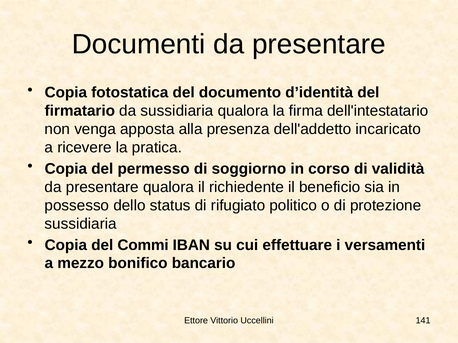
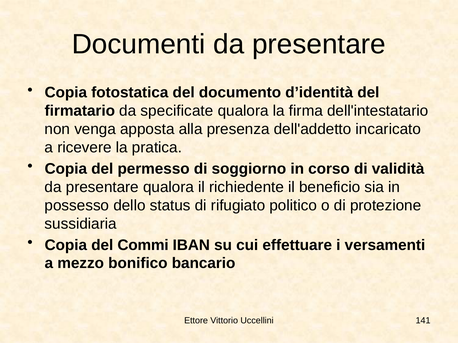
da sussidiaria: sussidiaria -> specificate (177, 111)
